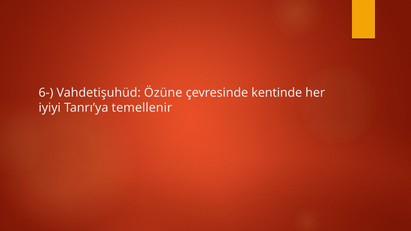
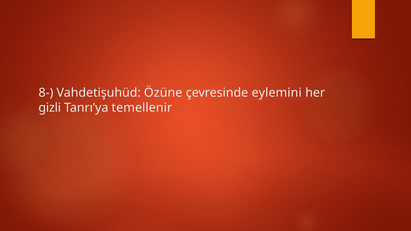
6-: 6- -> 8- (46, 93)
kentinde: kentinde -> eylemini (277, 93)
iyiyi: iyiyi -> gizli (50, 108)
